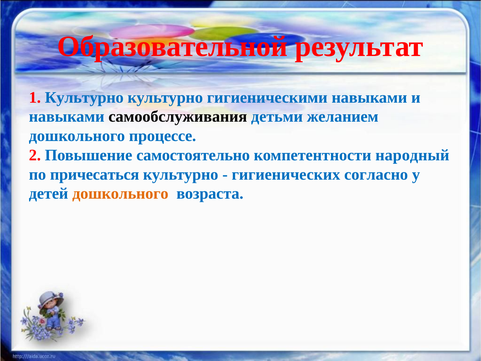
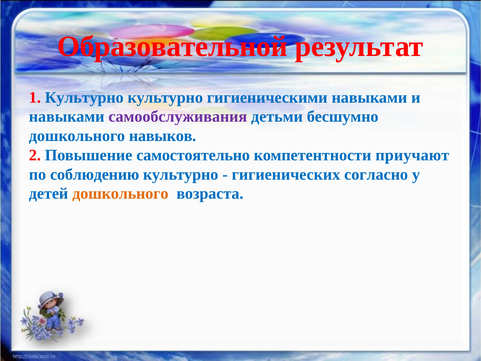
самообслуживания colour: black -> purple (178, 117)
желанием: желанием -> бесшумно (343, 117)
процессе: процессе -> навыков (163, 136)
народный: народный -> приучают (412, 155)
причесаться: причесаться -> соблюдению (95, 174)
